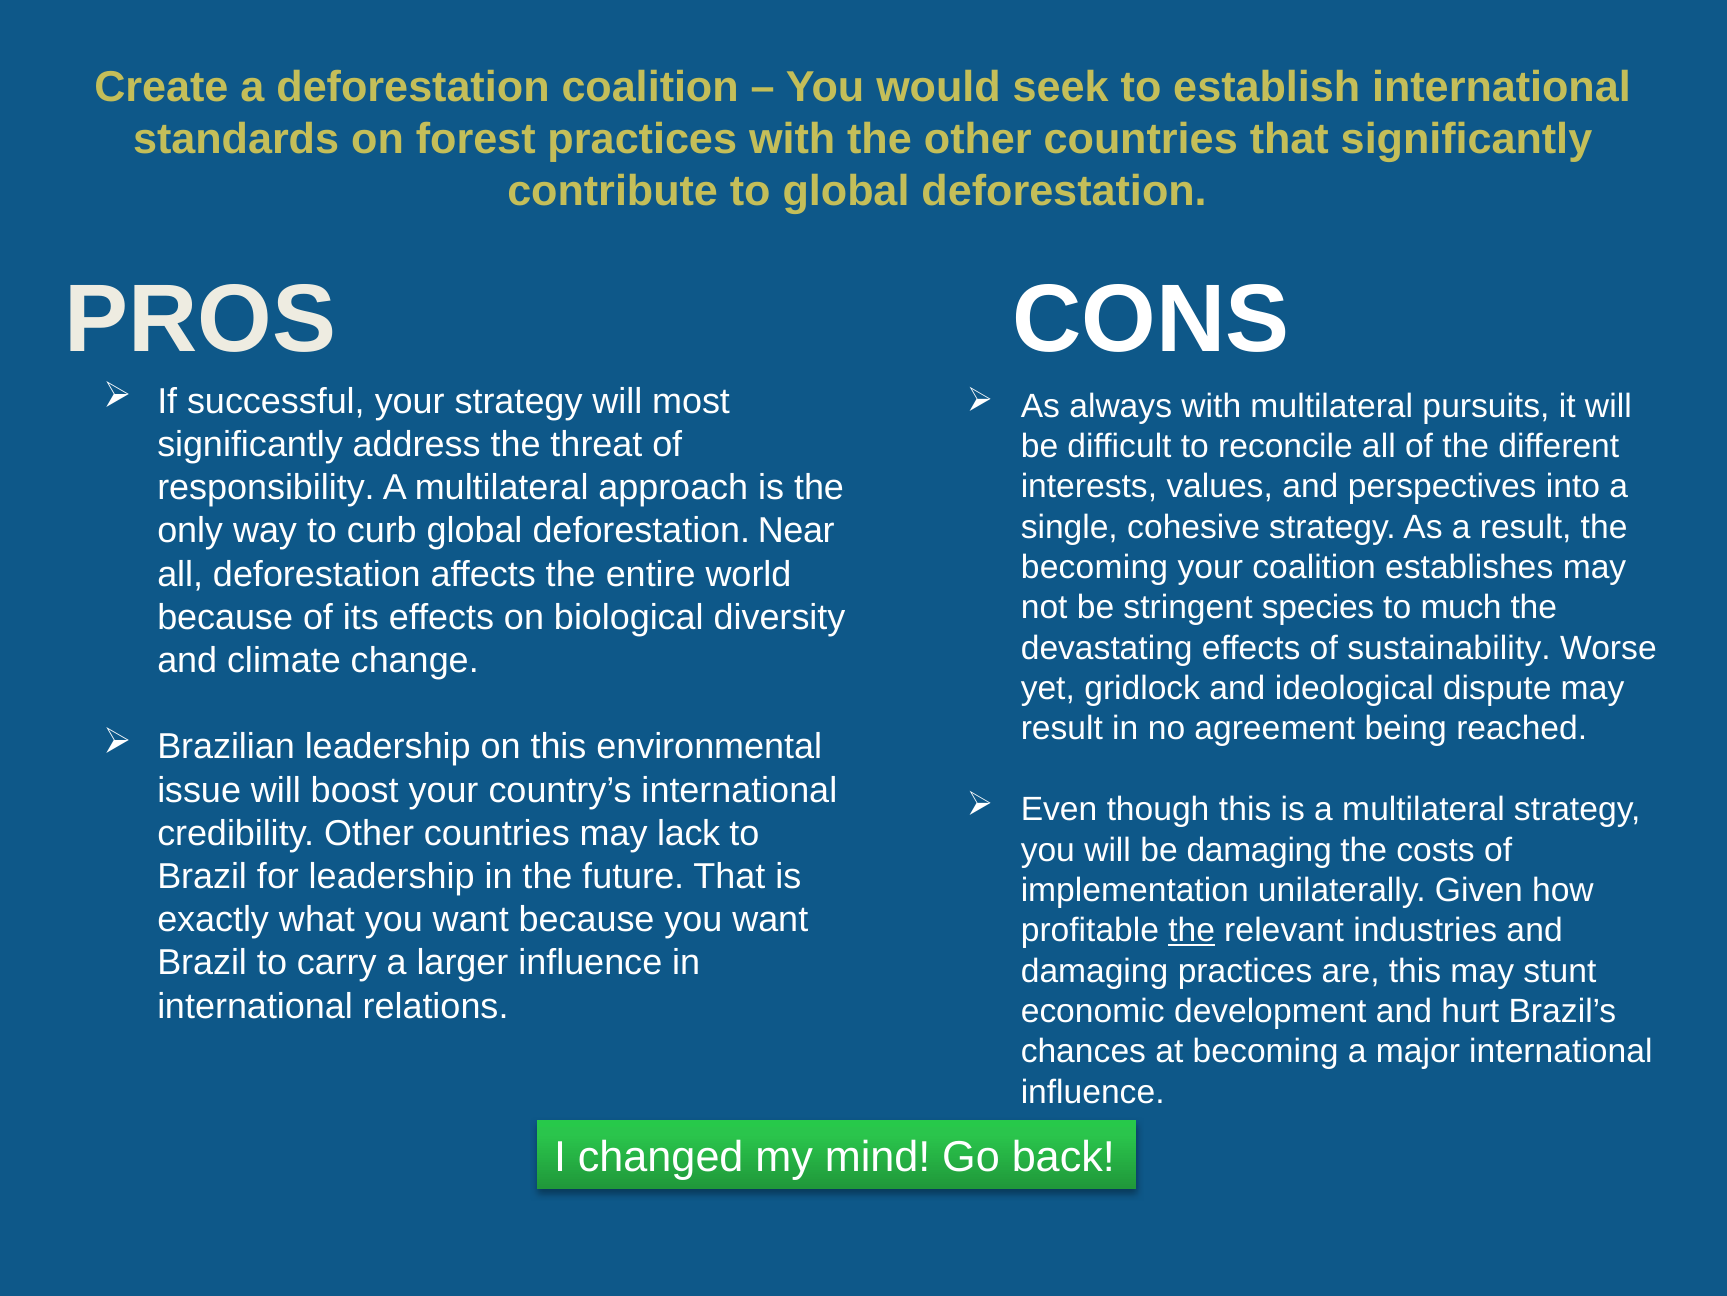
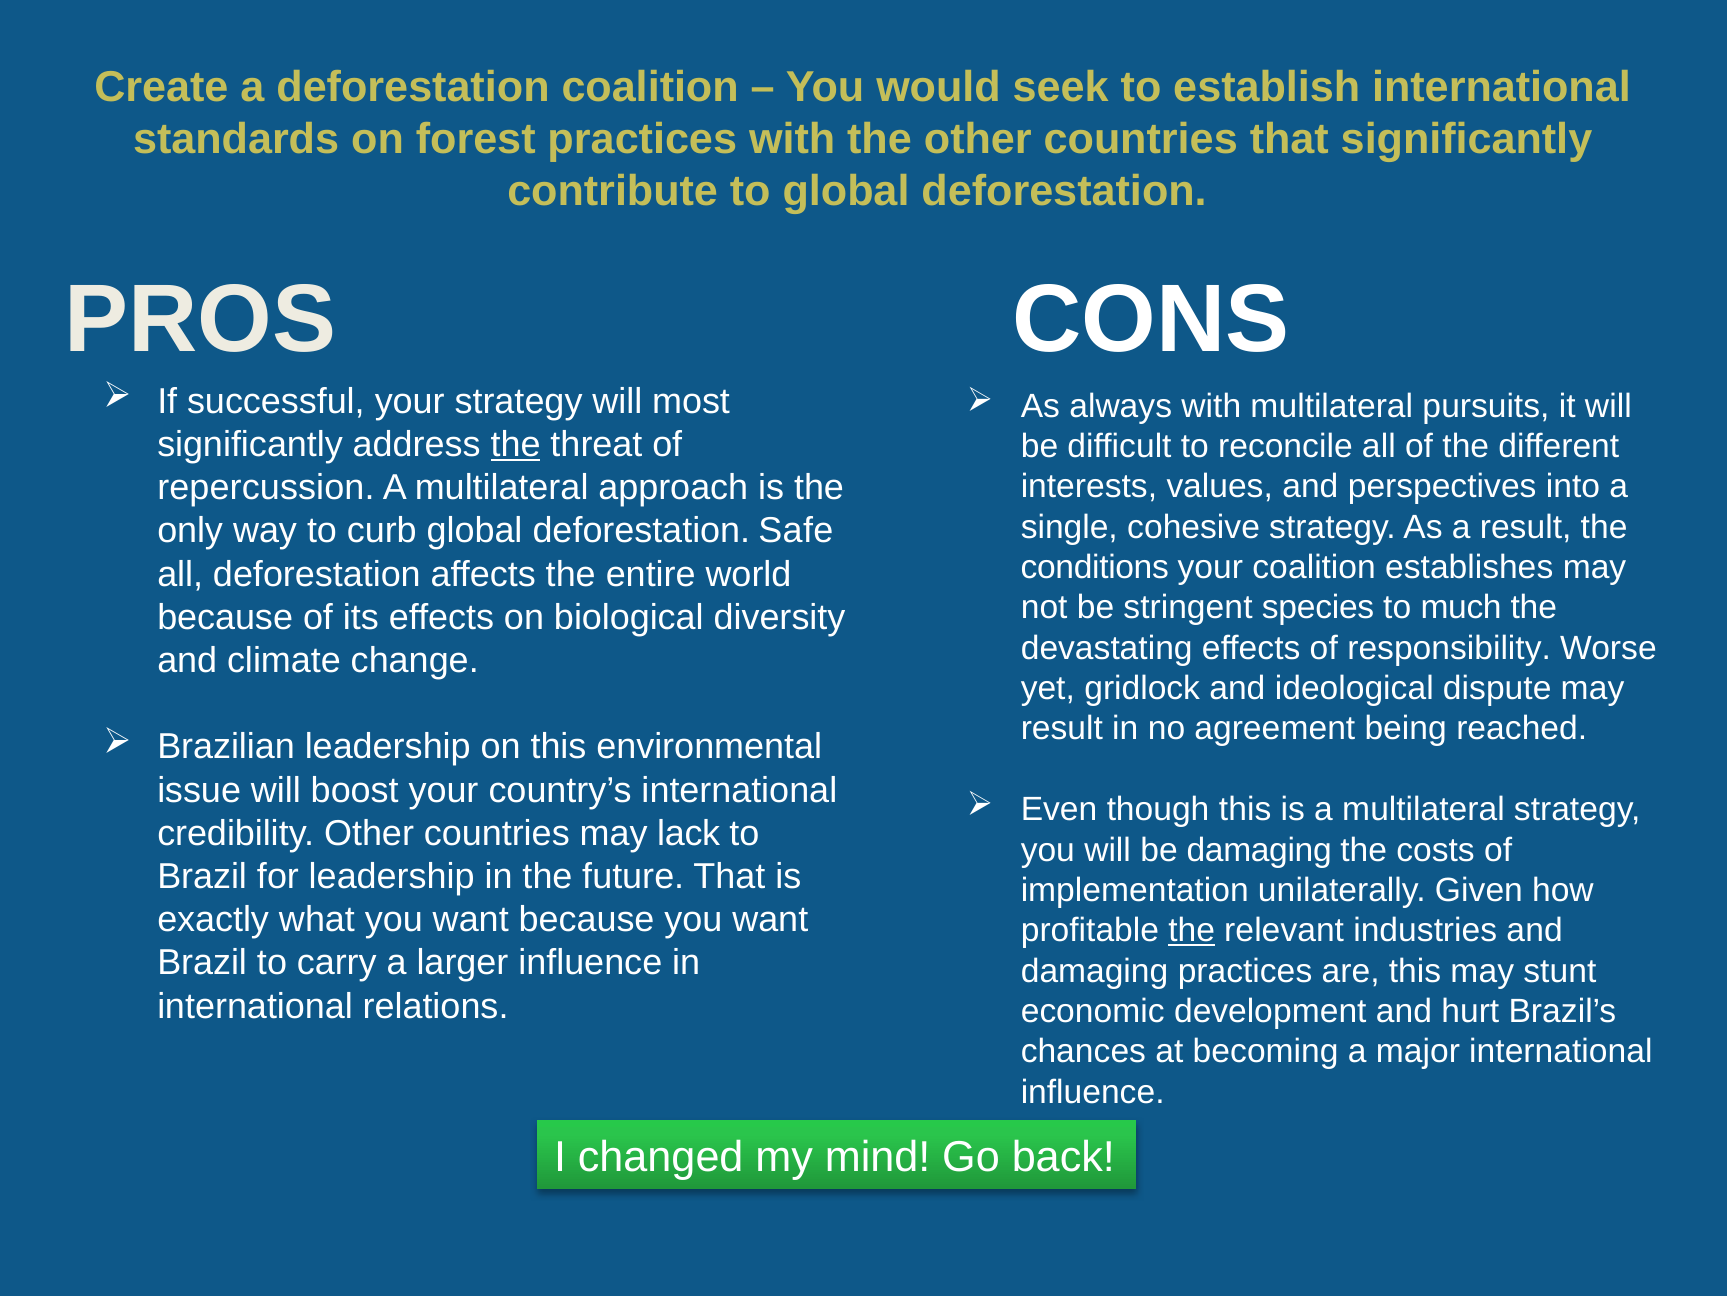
the underline: none -> present (516, 444)
responsibility: responsibility -> repercussion (266, 487)
Near: Near -> Safe (796, 531)
becoming: becoming -> conditions (1095, 567)
sustainability: sustainability -> responsibility (1449, 648)
